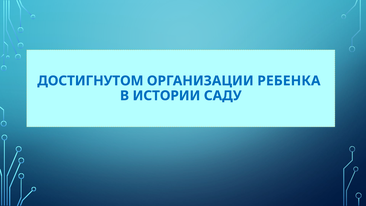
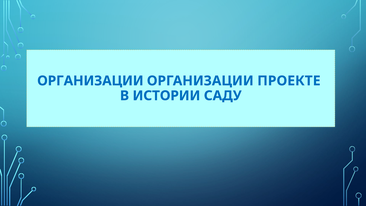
ДОСТИГНУТОМ: ДОСТИГНУТОМ -> ОРГАНИЗАЦИИ (90, 81)
РЕБЕНКА: РЕБЕНКА -> ПРОЕКТЕ (289, 81)
